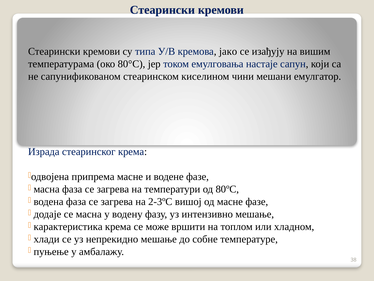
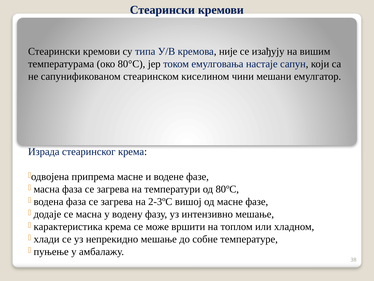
јако: јако -> није (228, 51)
